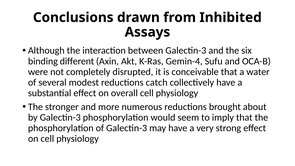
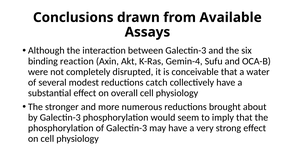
Inhibited: Inhibited -> Available (231, 17)
different: different -> reaction (77, 61)
